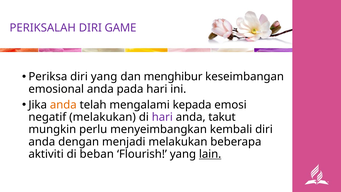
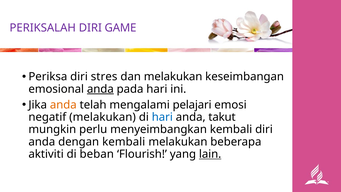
diri yang: yang -> stres (104, 77)
dan menghibur: menghibur -> melakukan (173, 77)
anda underline: none -> present (100, 89)
kepada: kepada -> pelajari (192, 105)
hari colour: purple -> blue (162, 117)
dengan menjadi: menjadi -> kembali (124, 142)
